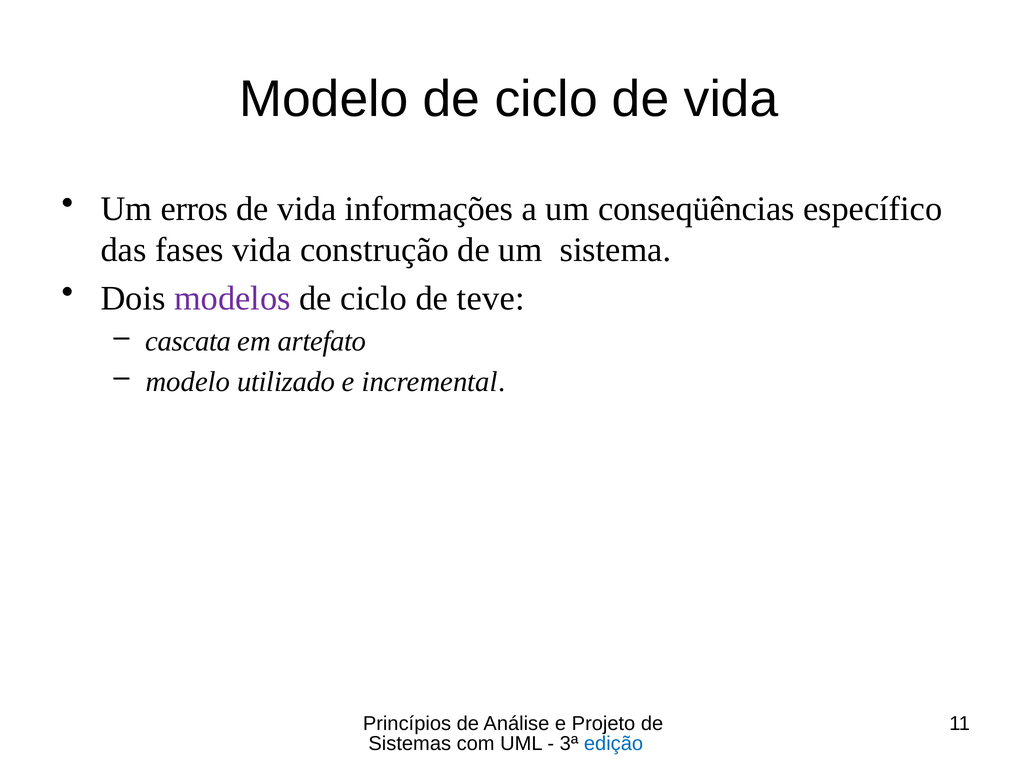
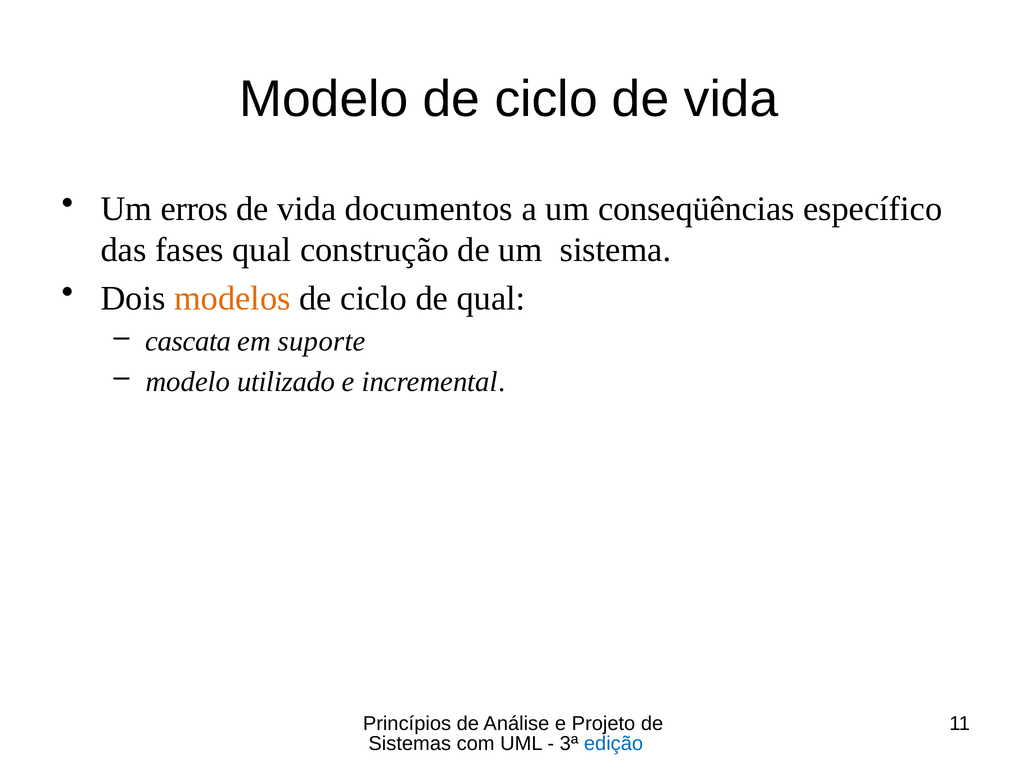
informações: informações -> documentos (429, 209)
fases vida: vida -> qual (262, 250)
modelos colour: purple -> orange (232, 298)
de teve: teve -> qual (491, 298)
artefato: artefato -> suporte (322, 341)
